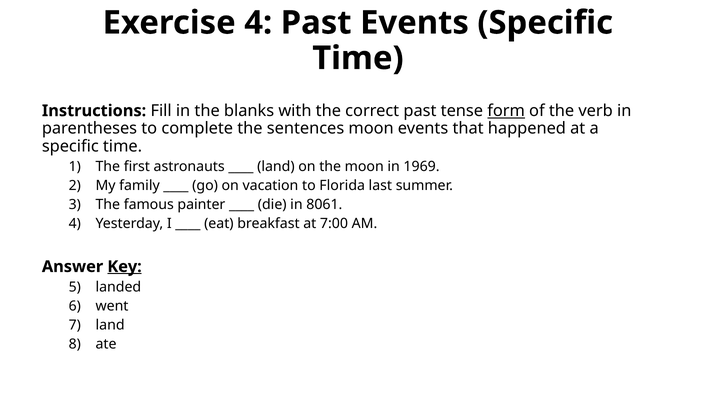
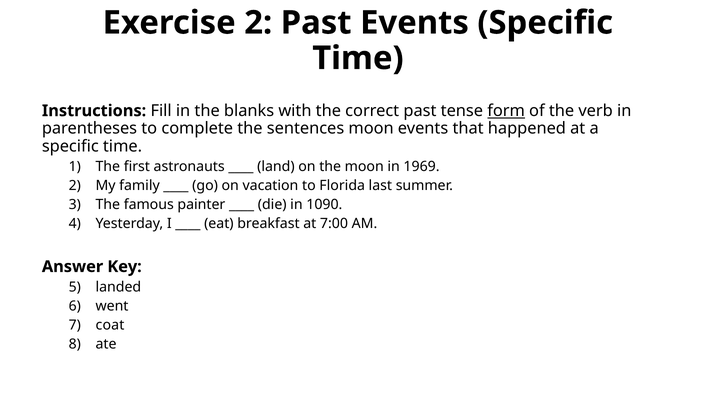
Exercise 4: 4 -> 2 (258, 23)
8061: 8061 -> 1090 (324, 204)
Key underline: present -> none (125, 266)
land: land -> coat (110, 325)
